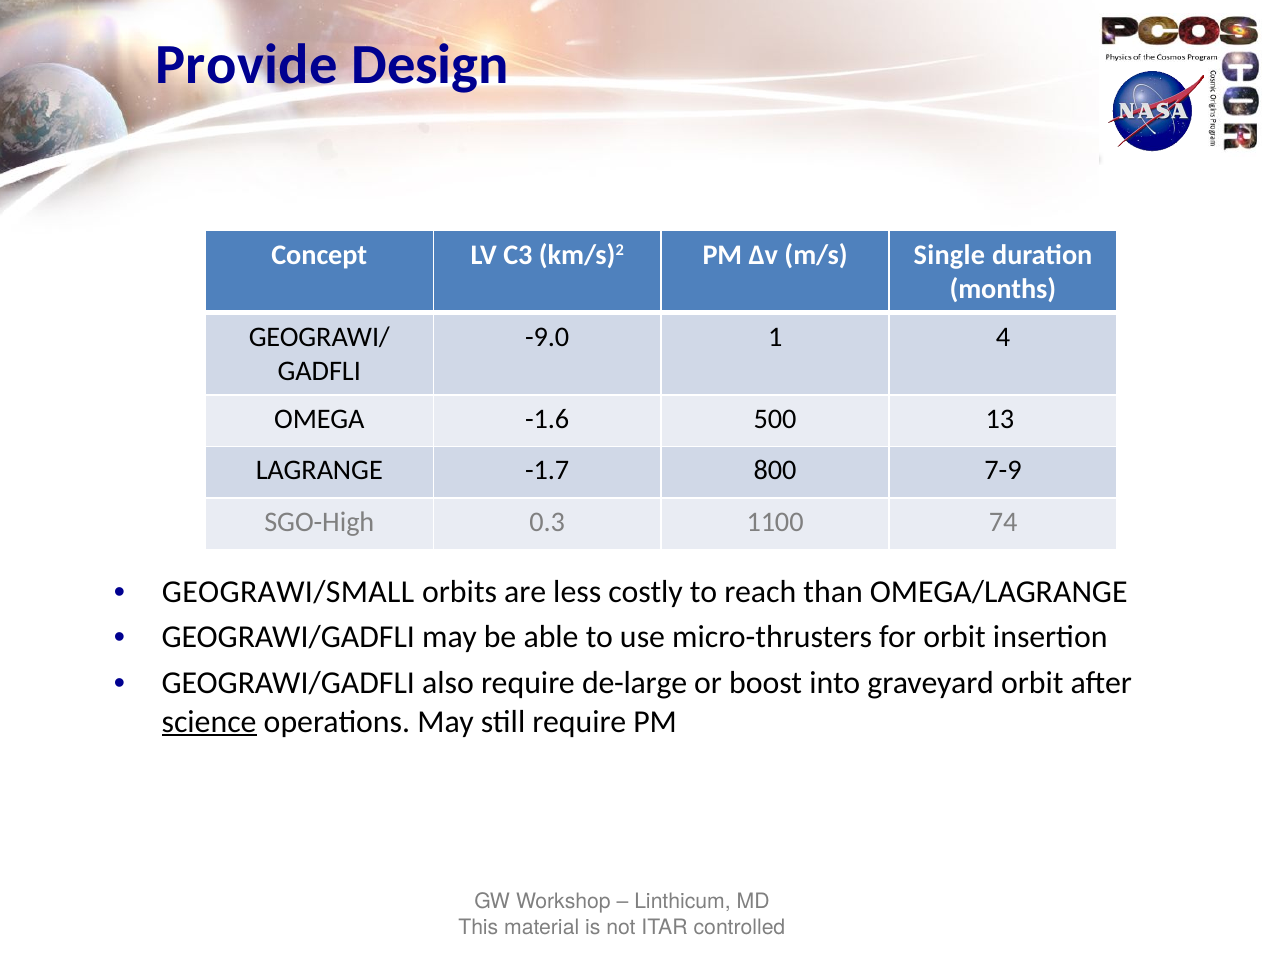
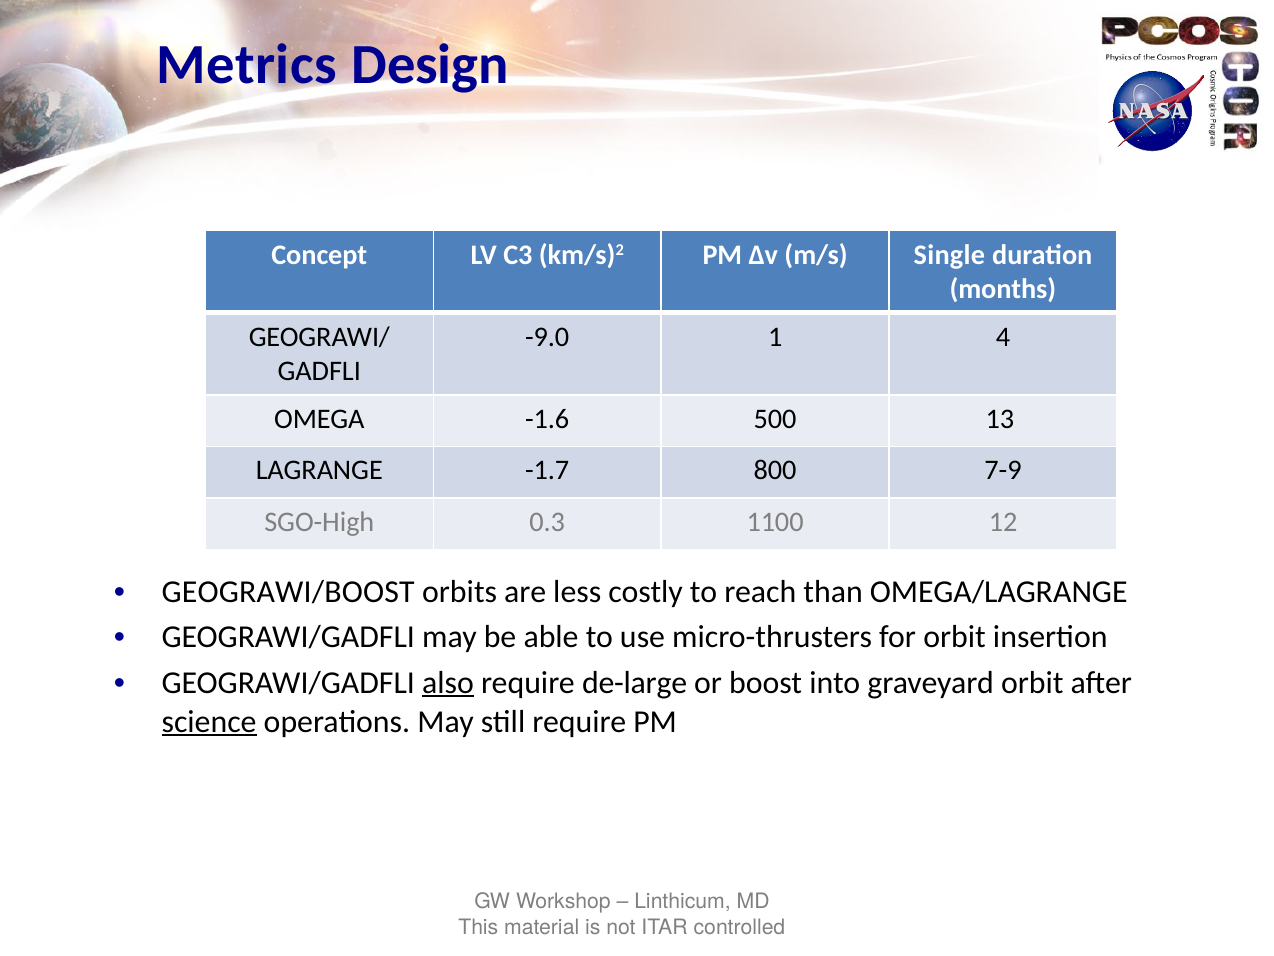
Provide: Provide -> Metrics (247, 64)
74: 74 -> 12 (1003, 522)
GEOGRAWI/SMALL: GEOGRAWI/SMALL -> GEOGRAWI/BOOST (288, 592)
also underline: none -> present (448, 682)
